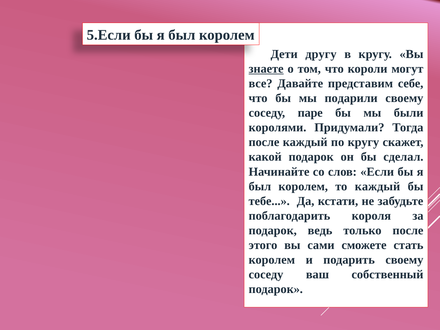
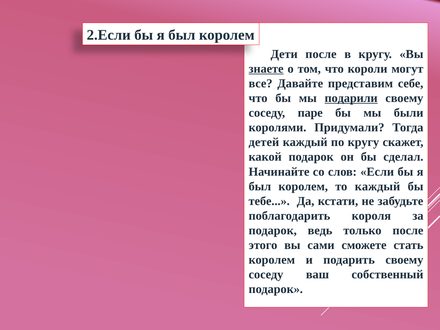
5.Если: 5.Если -> 2.Если (109, 35)
Дети другу: другу -> после (321, 54)
подарили underline: none -> present (351, 98)
после: после -> детей (264, 142)
